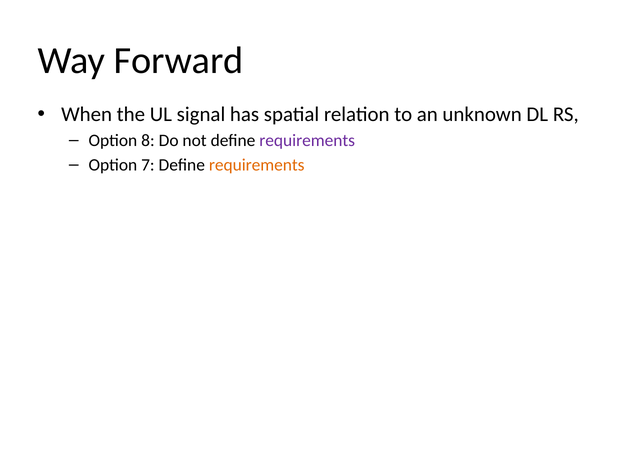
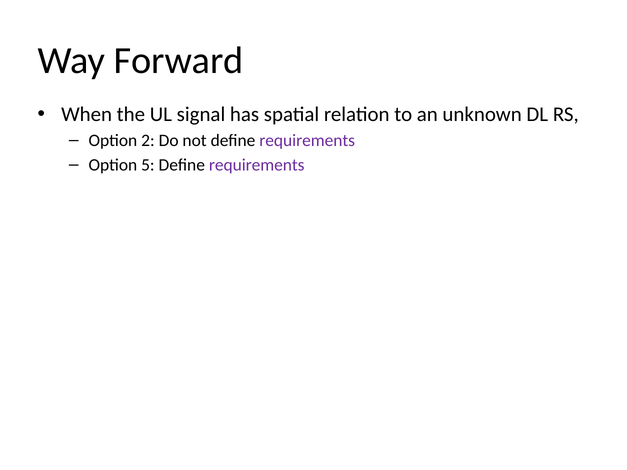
8: 8 -> 2 (148, 141)
7: 7 -> 5 (148, 165)
requirements colour: orange -> purple (257, 165)
